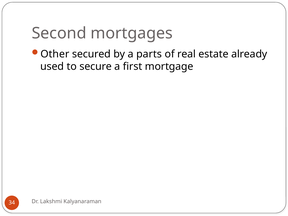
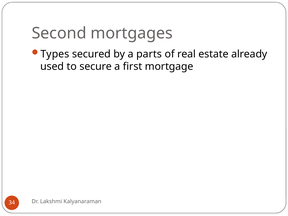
Other: Other -> Types (55, 54)
